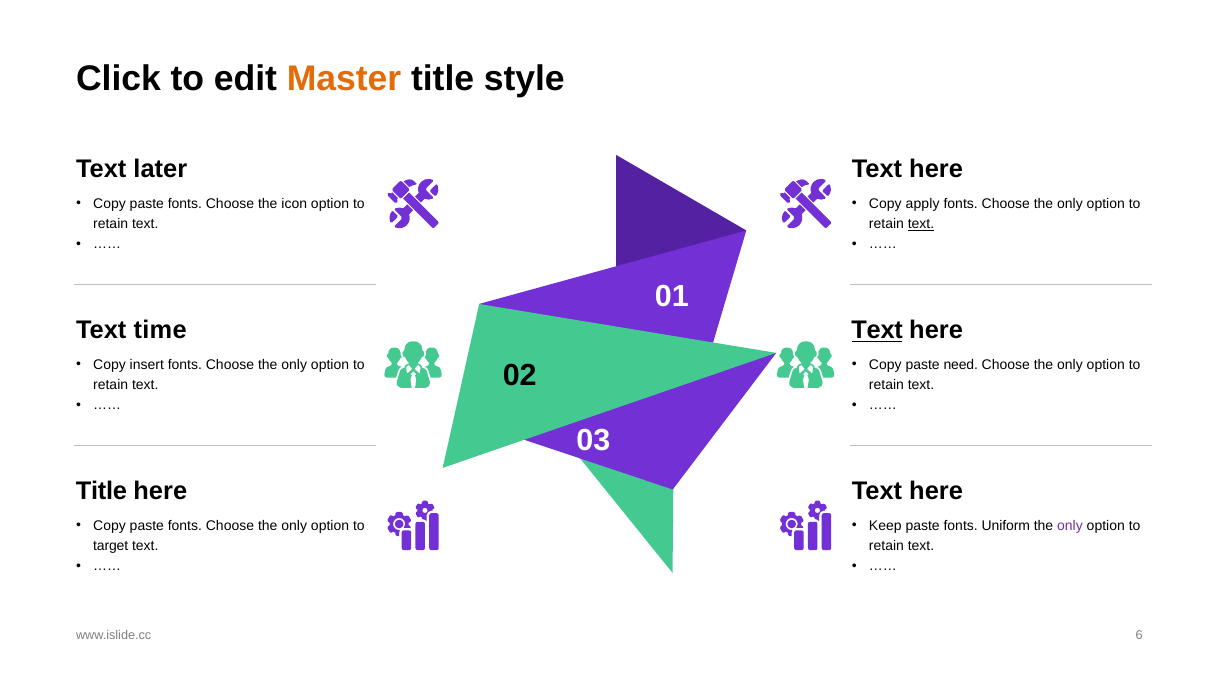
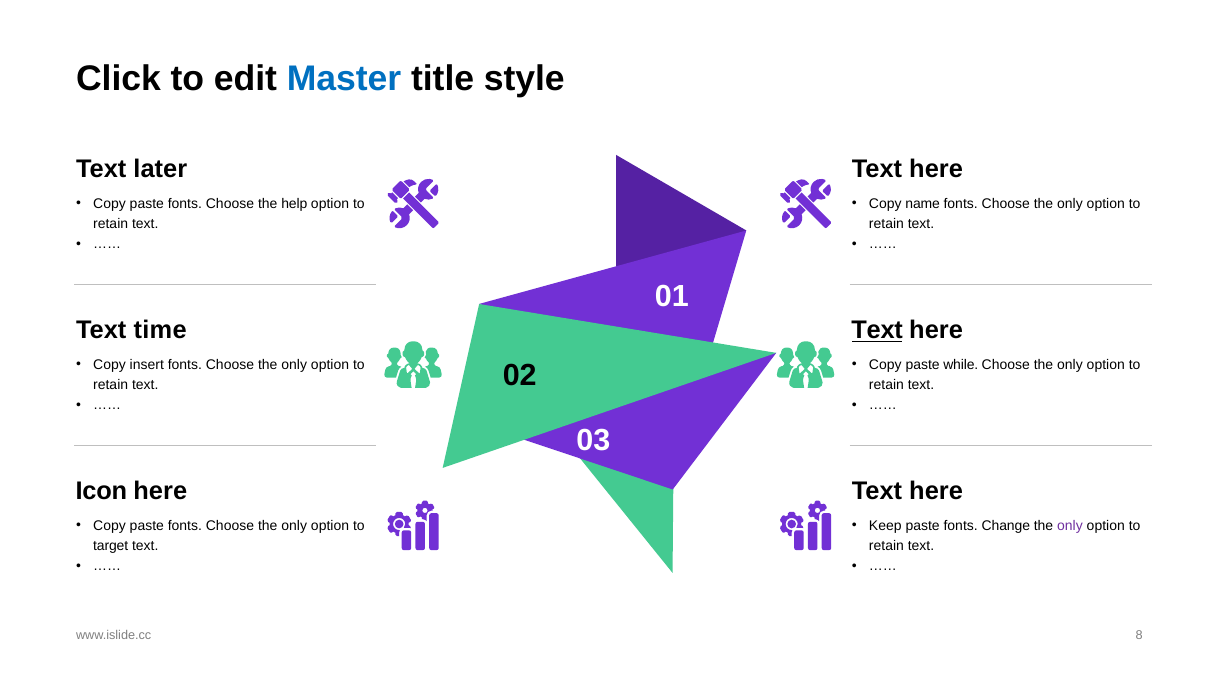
Master colour: orange -> blue (344, 79)
icon: icon -> help (294, 204)
apply: apply -> name (923, 204)
text underline: present -> none (921, 224)
need: need -> while (961, 365)
Title: Title -> Icon (101, 491)
Uniform: Uniform -> Change (1006, 526)
6: 6 -> 8 (1139, 635)
